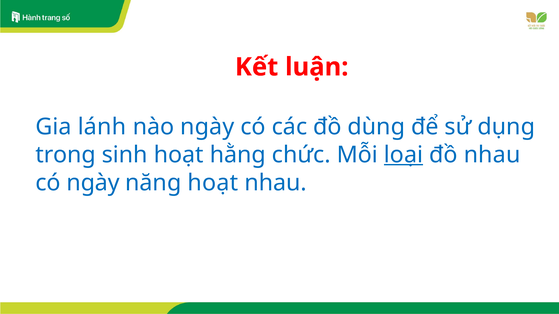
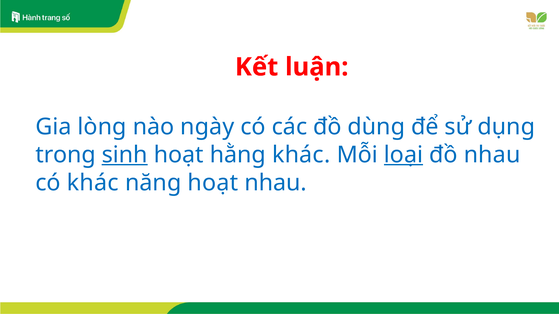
lánh: lánh -> lòng (102, 127)
sinh underline: none -> present (125, 155)
hằng chức: chức -> khác (301, 155)
có ngày: ngày -> khác (93, 183)
